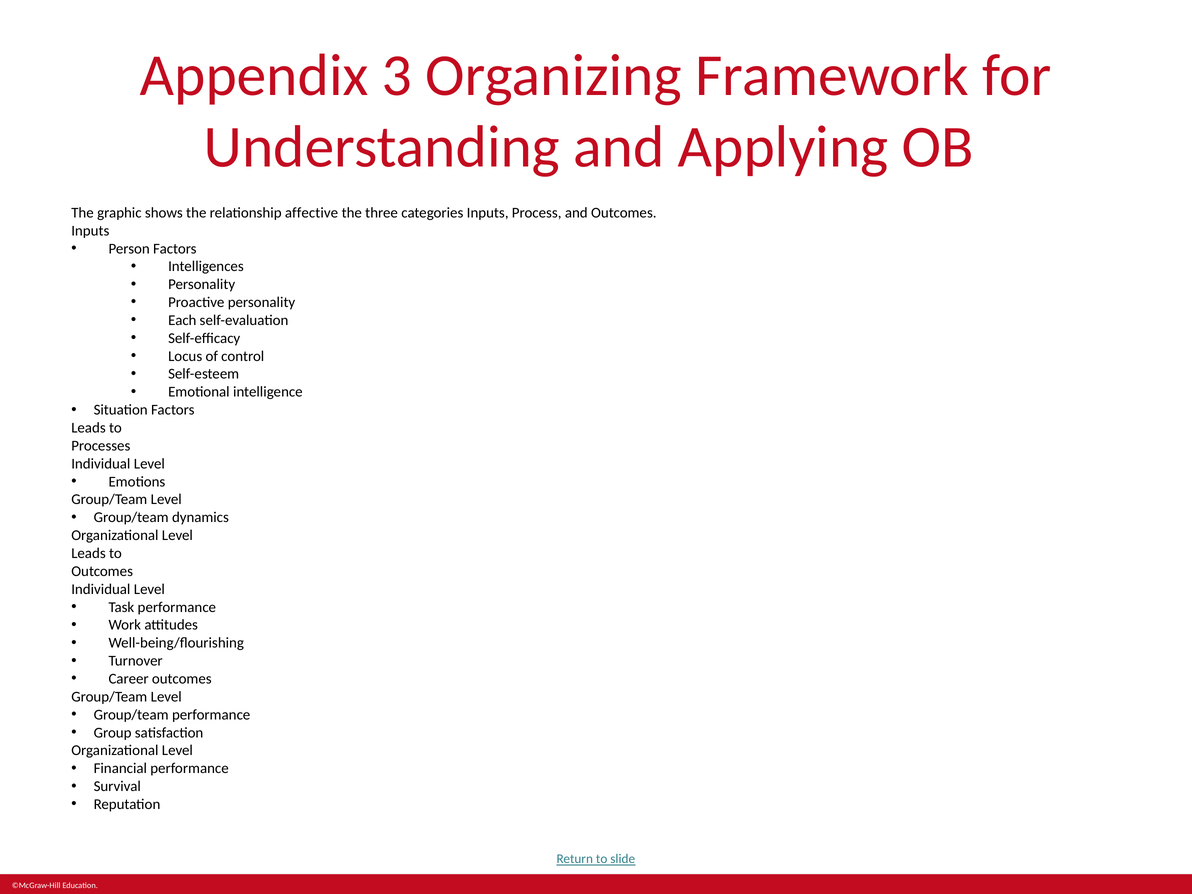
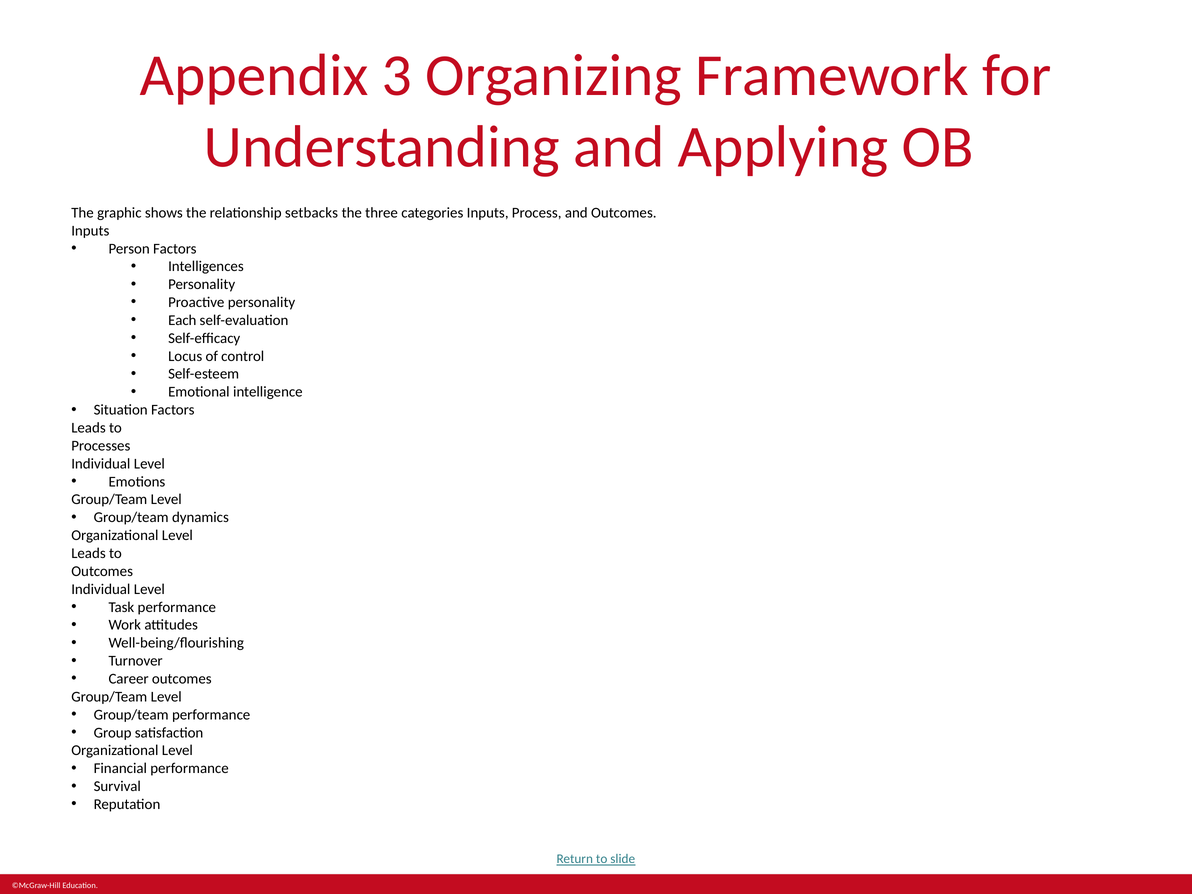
affective: affective -> setbacks (311, 213)
